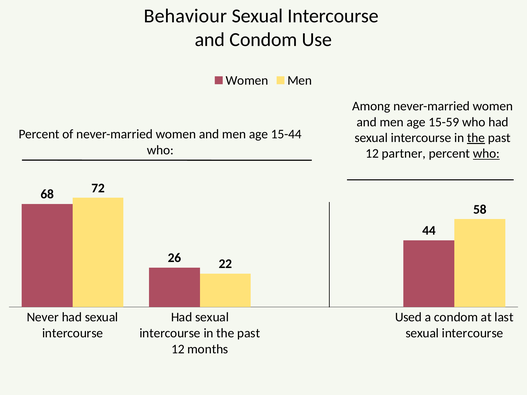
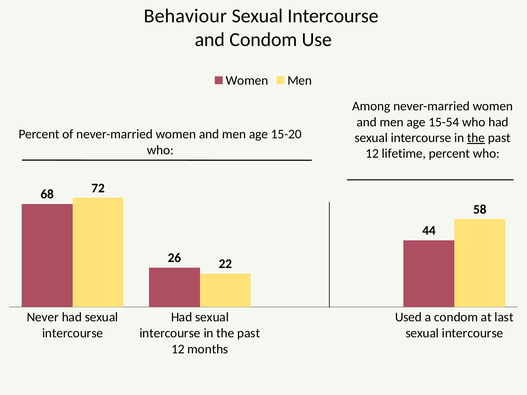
15-59: 15-59 -> 15-54 (444, 122)
15-44: 15-44 -> 15-20 (286, 134)
partner: partner -> lifetime (404, 154)
who underline: present -> none (486, 154)
